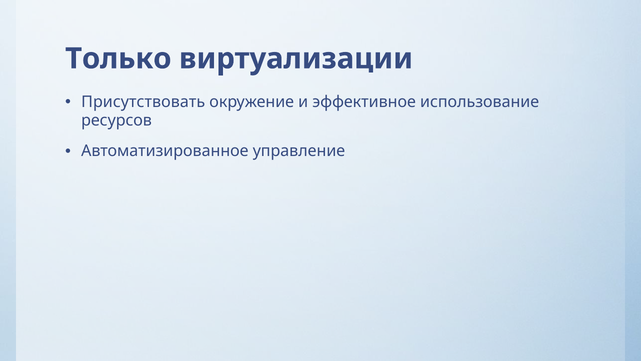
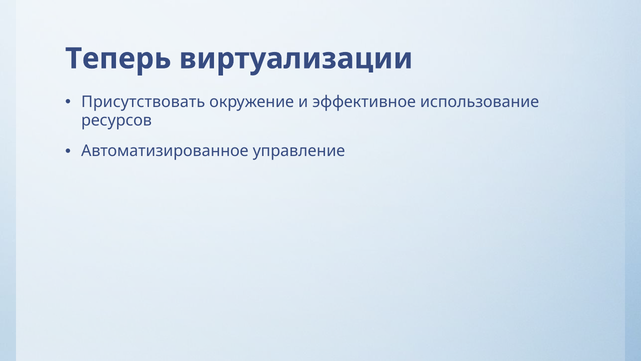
Только: Только -> Теперь (118, 59)
